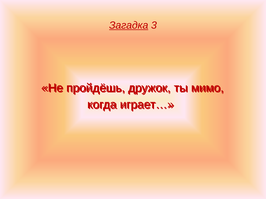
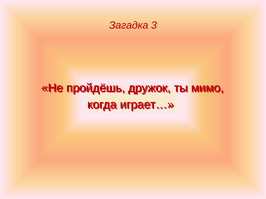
Загадка underline: present -> none (129, 25)
